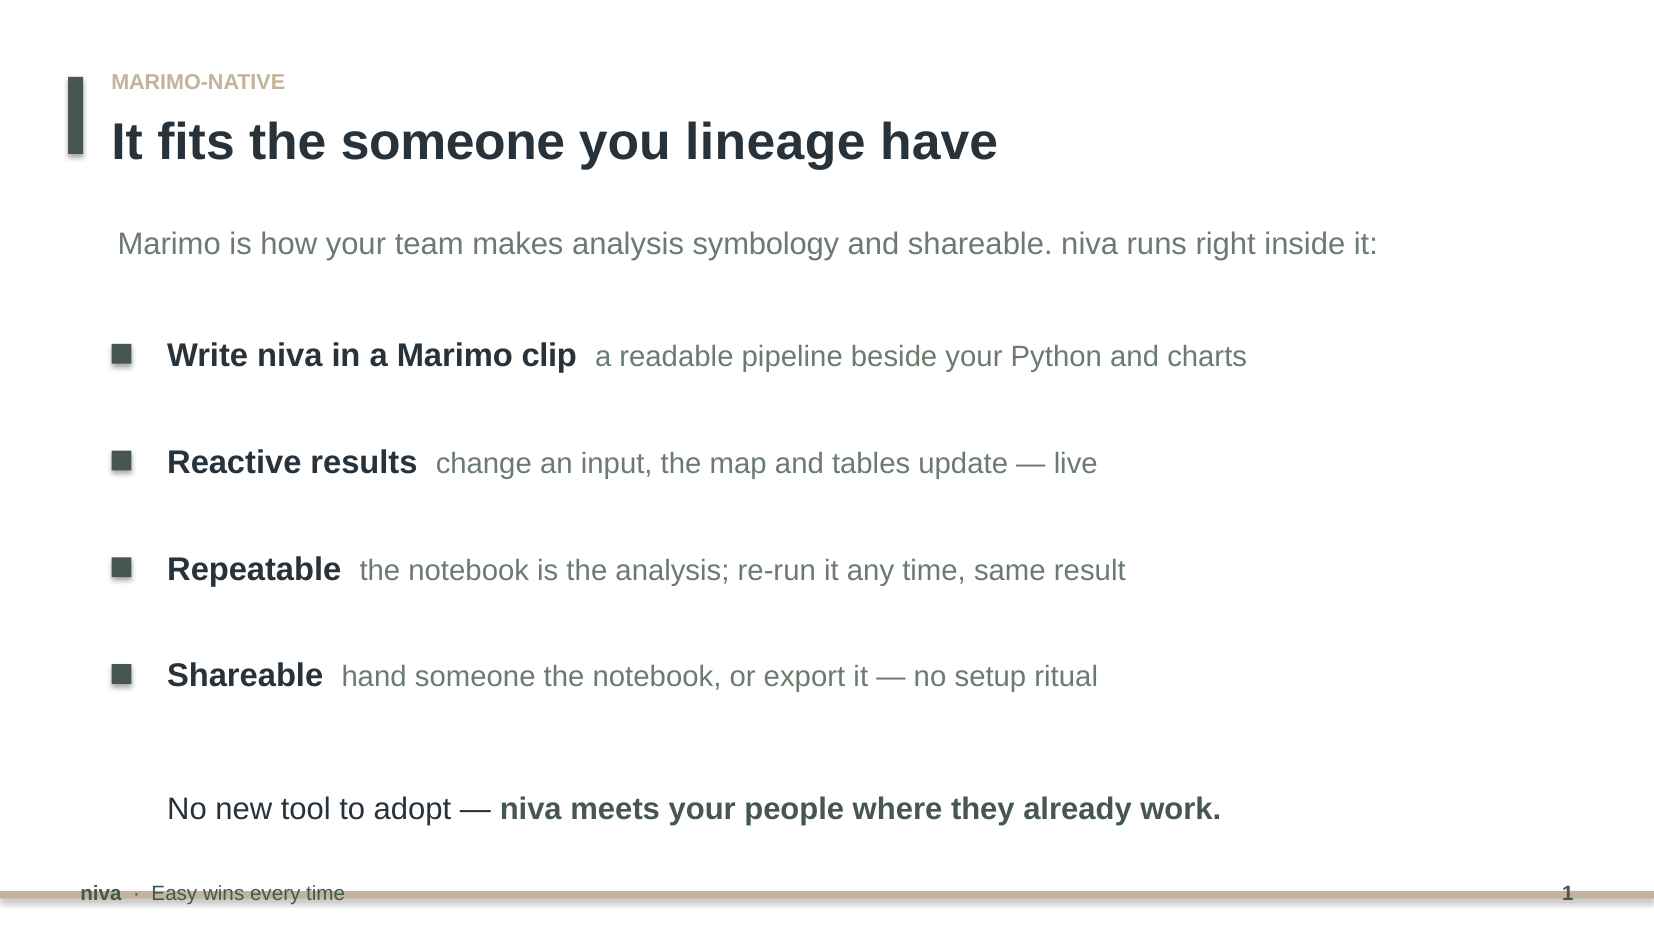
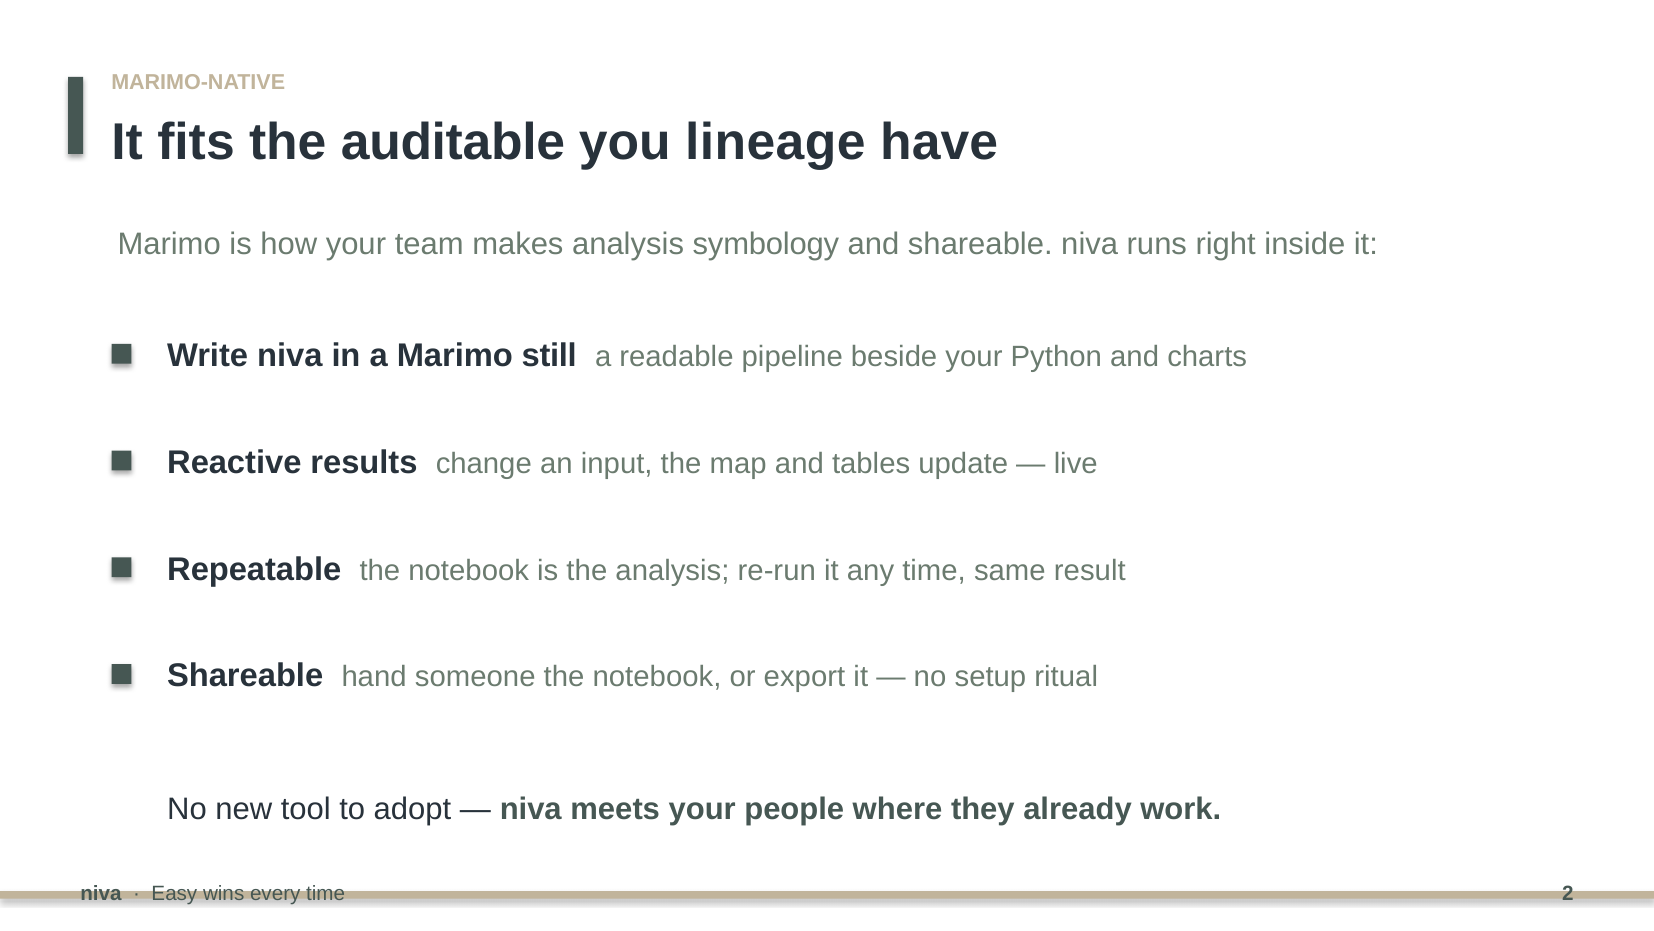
the someone: someone -> auditable (453, 142)
clip: clip -> still (549, 355)
1: 1 -> 2 (1568, 893)
